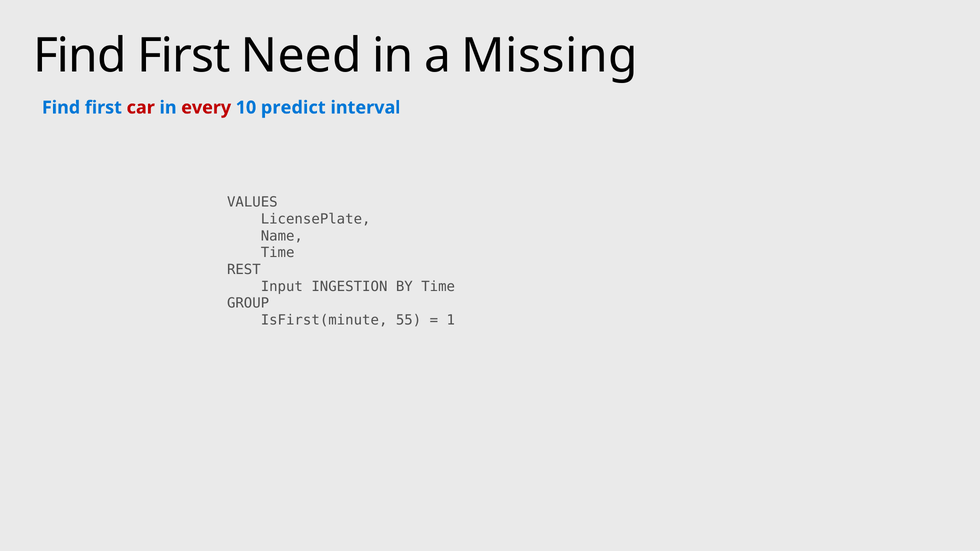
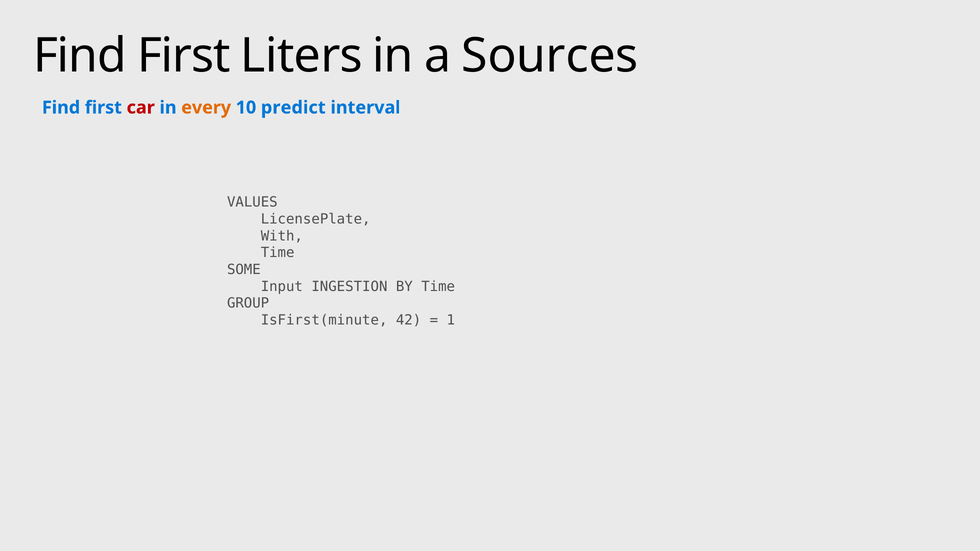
Need: Need -> Liters (302, 56)
Missing: Missing -> Sources (550, 56)
every colour: red -> orange (206, 108)
Name: Name -> With (282, 236)
REST: REST -> SOME (244, 270)
55: 55 -> 42 (409, 320)
